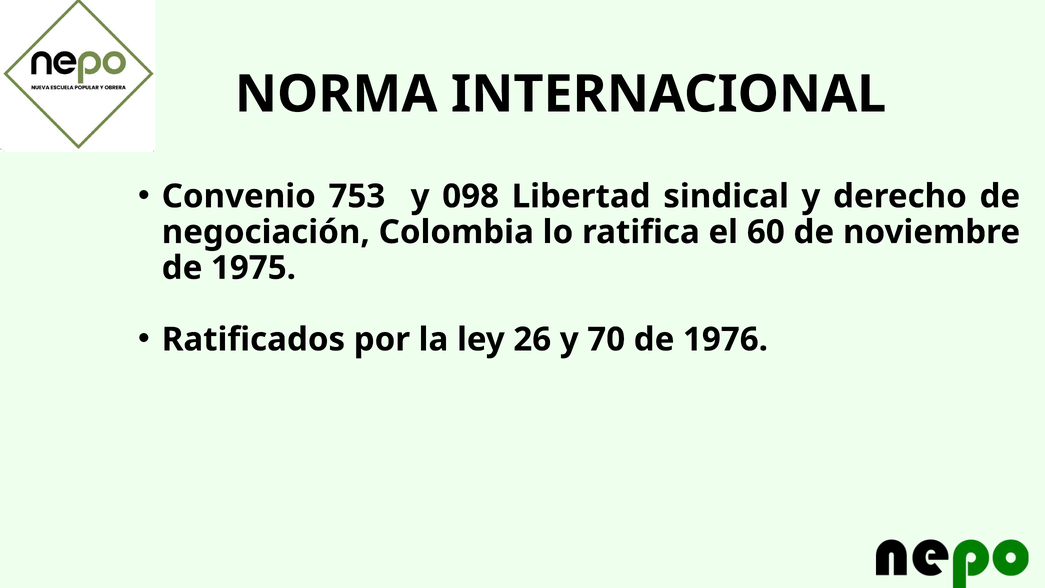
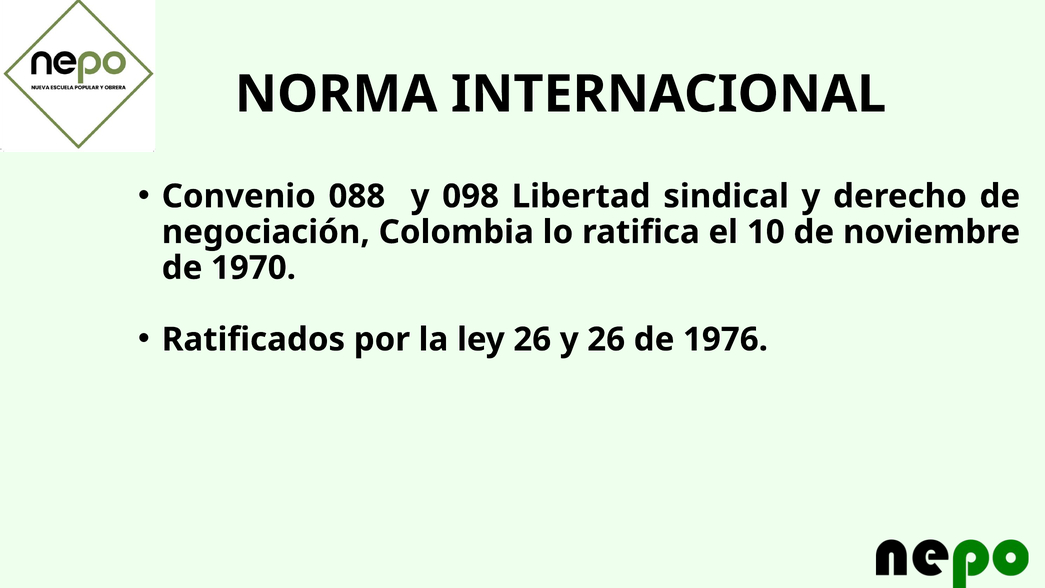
753: 753 -> 088 (357, 196)
60: 60 -> 10 (766, 232)
1975: 1975 -> 1970 (253, 268)
y 70: 70 -> 26 (606, 339)
